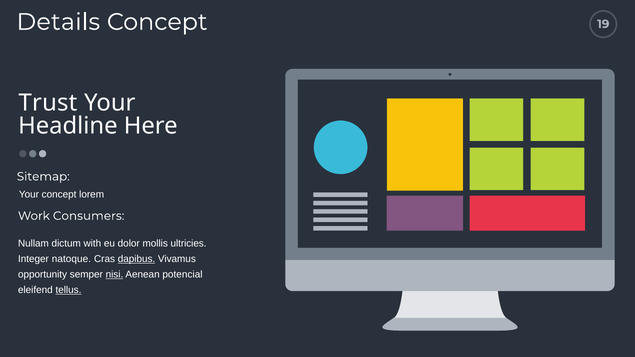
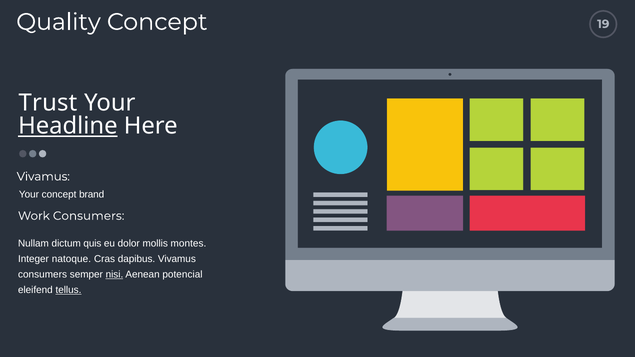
Details: Details -> Quality (58, 22)
Headline underline: none -> present (68, 126)
Sitemap: Sitemap -> Vivamus (43, 177)
lorem: lorem -> brand (92, 195)
with: with -> quis (92, 244)
ultricies: ultricies -> montes (188, 244)
dapibus underline: present -> none (137, 259)
opportunity: opportunity -> consumers (43, 274)
